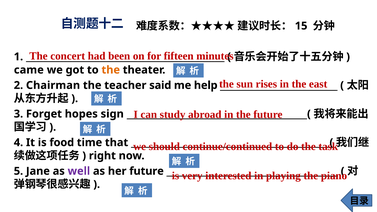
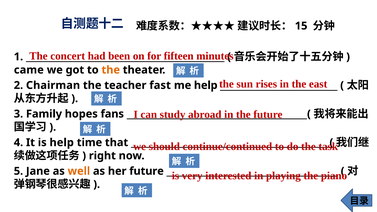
said: said -> fast (160, 85)
Forget: Forget -> Family (44, 114)
sign: sign -> fans (112, 114)
is food: food -> help (62, 143)
well colour: purple -> orange (79, 171)
